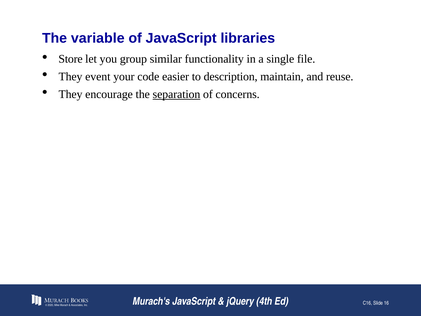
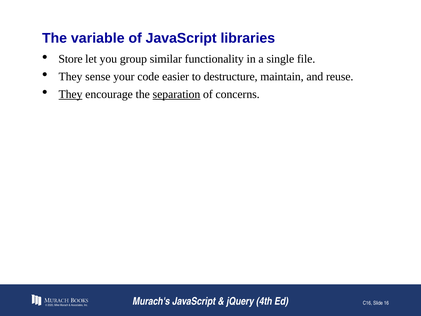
event: event -> sense (98, 77)
description: description -> destructure (231, 77)
They underline: none -> present (71, 94)
